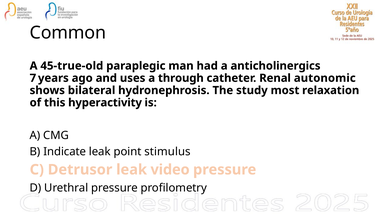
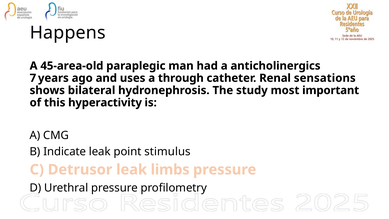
Common: Common -> Happens (68, 33)
45‑true‑old: 45‑true‑old -> 45‑area‑old (72, 66)
autonomic: autonomic -> sensations (325, 78)
relaxation: relaxation -> important (331, 90)
video: video -> limbs (170, 169)
